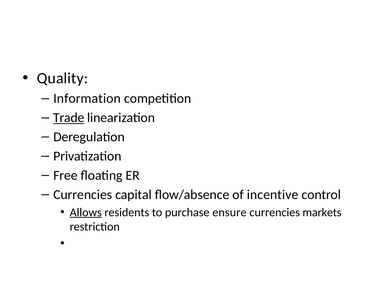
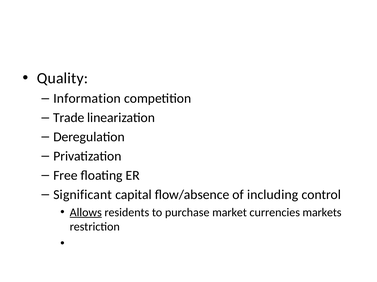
Trade underline: present -> none (69, 118)
Currencies: Currencies -> Significant (83, 195)
incentive: incentive -> including (273, 195)
ensure: ensure -> market (230, 213)
